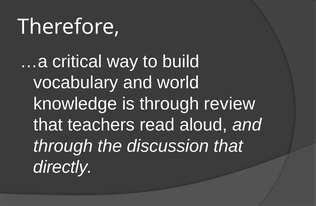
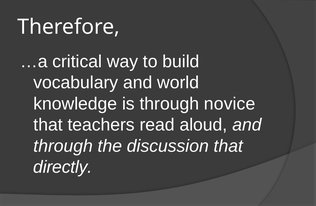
review: review -> novice (230, 103)
